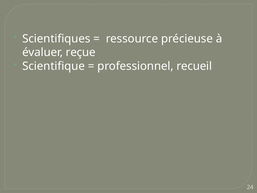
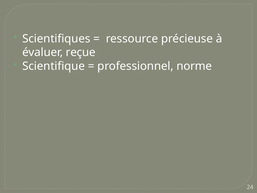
recueil: recueil -> norme (194, 66)
